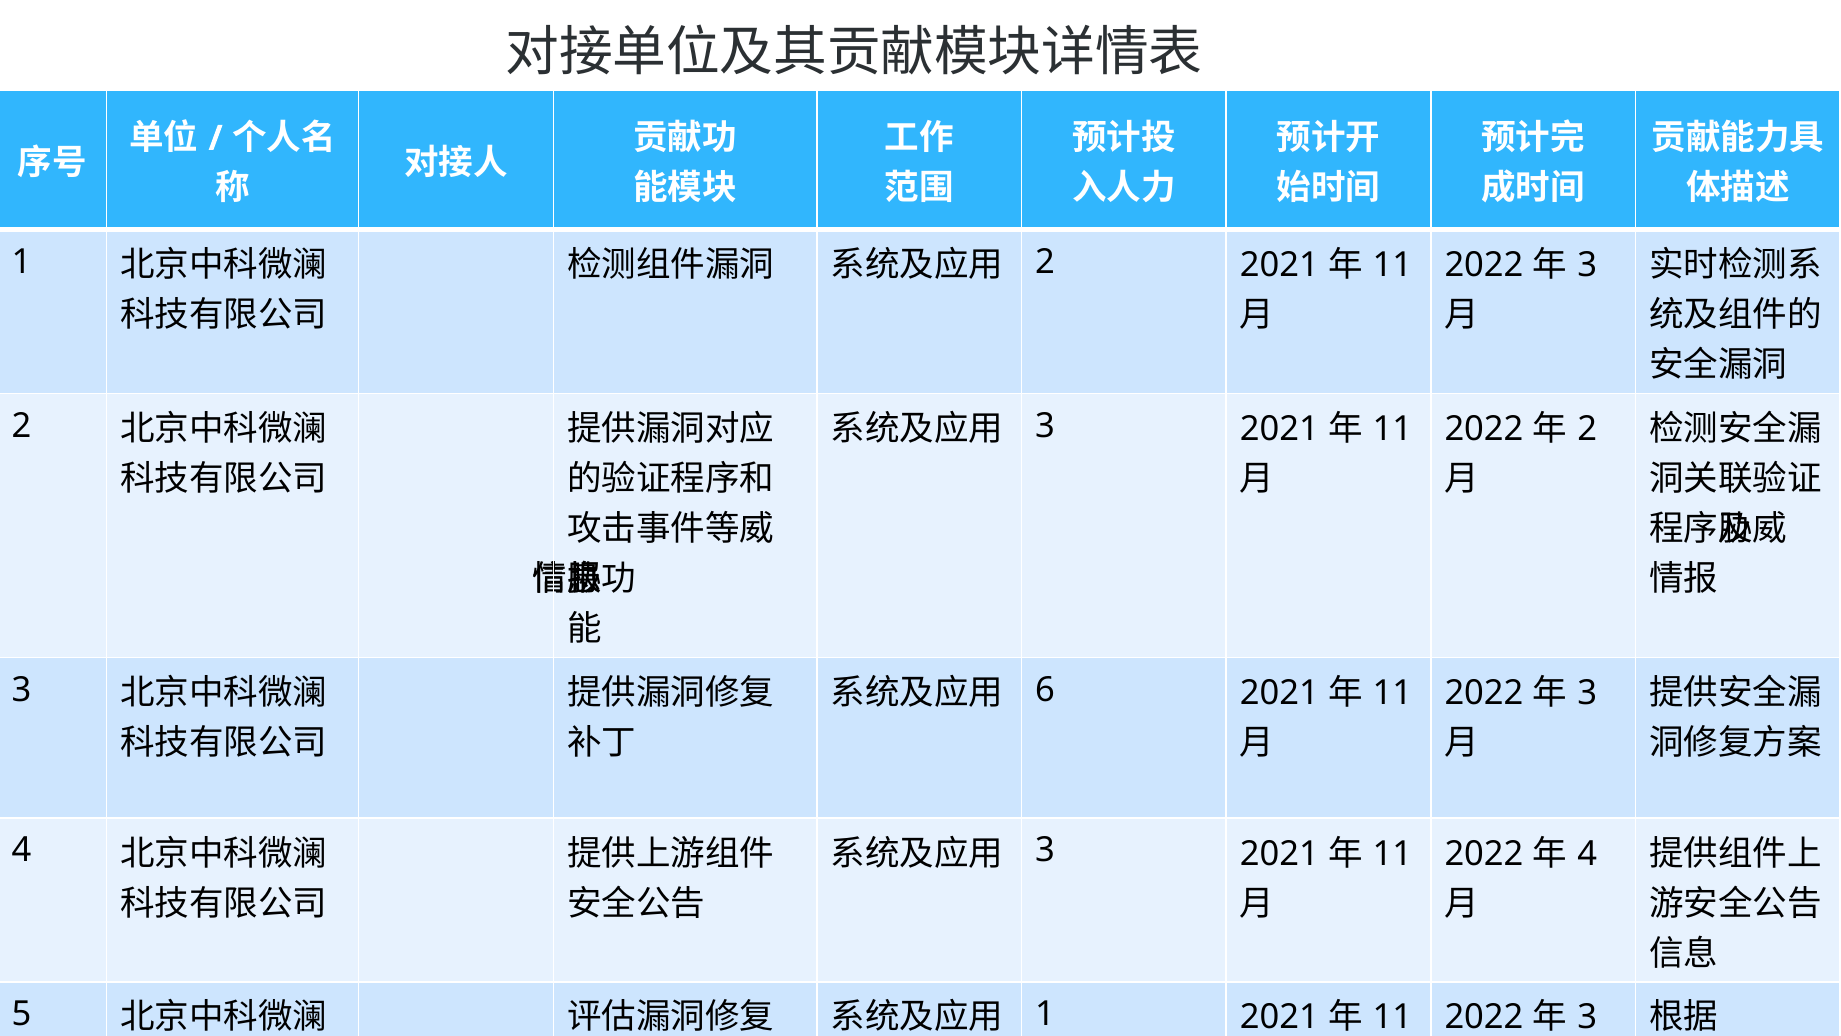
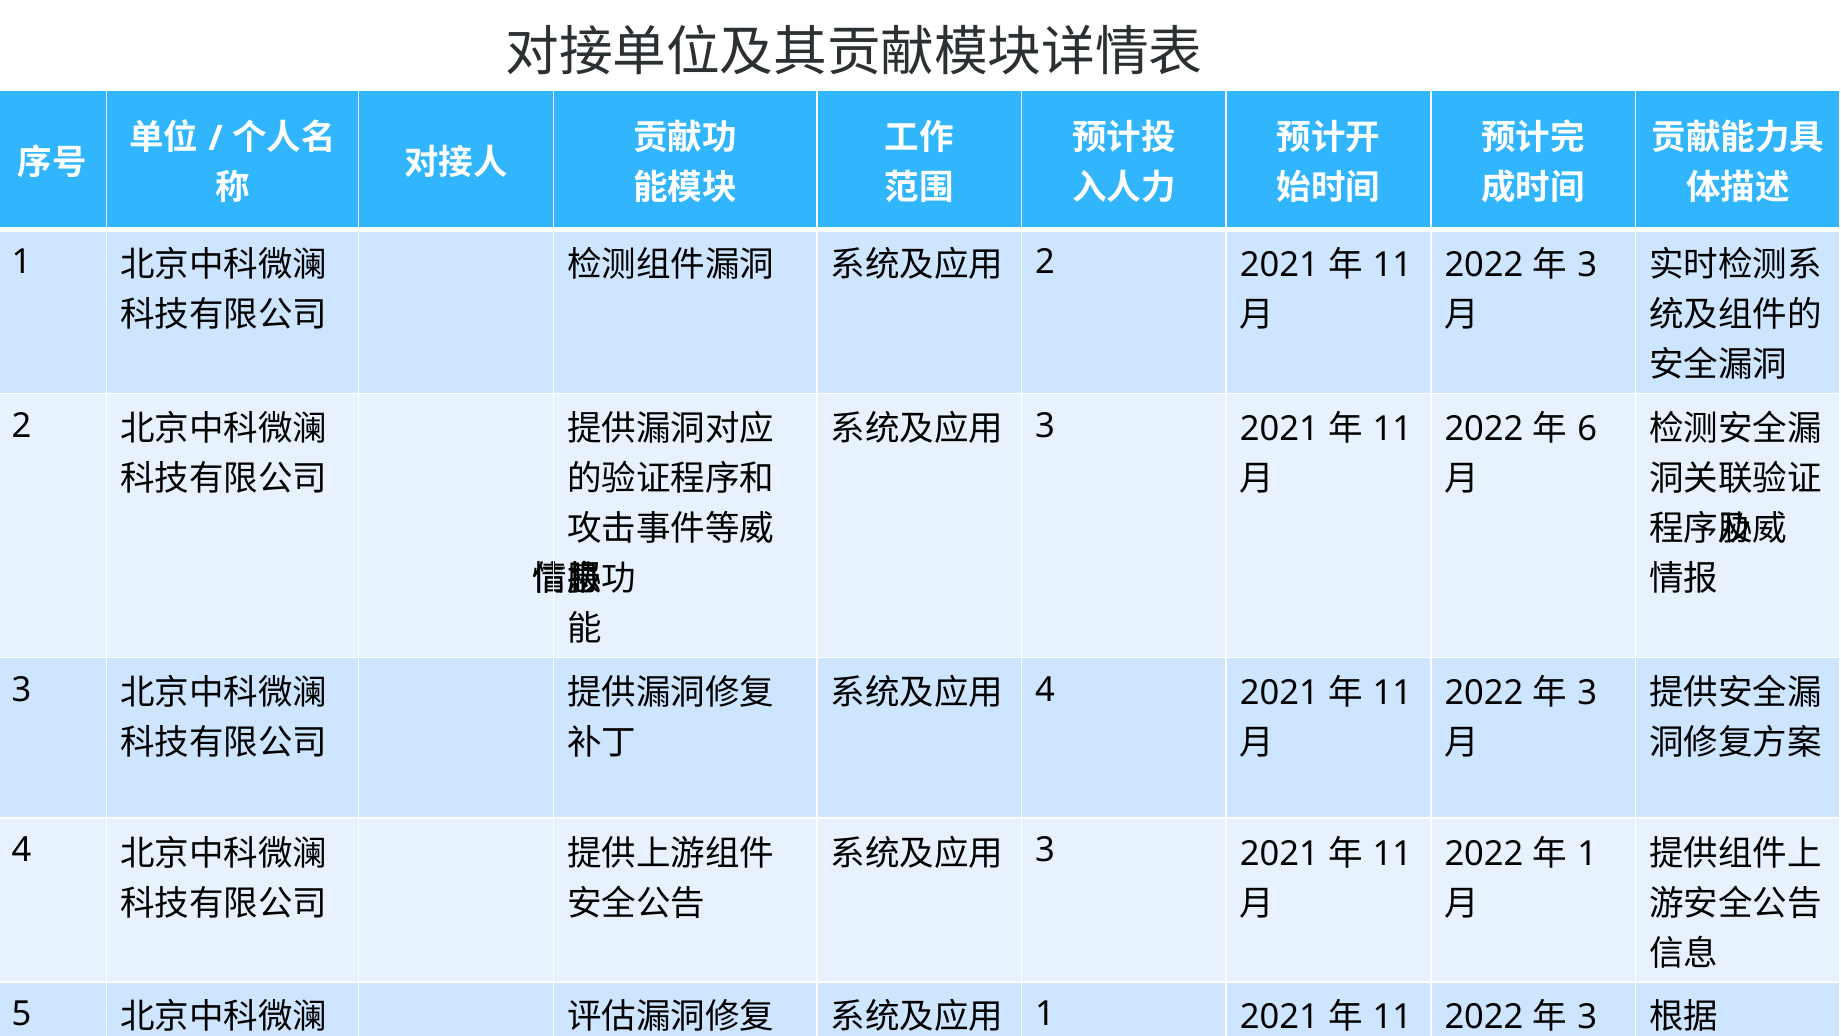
2: 2 -> 6 (1587, 429)
6: 6 -> 4 (1045, 689)
4: 4 -> 1 (1587, 853)
